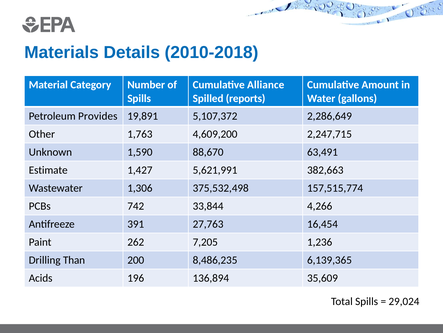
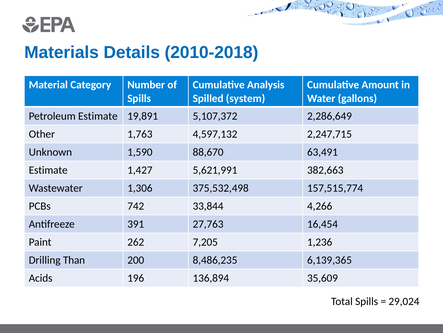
Alliance: Alliance -> Analysis (266, 85)
reports: reports -> system (246, 98)
Petroleum Provides: Provides -> Estimate (98, 116)
4,609,200: 4,609,200 -> 4,597,132 (215, 134)
